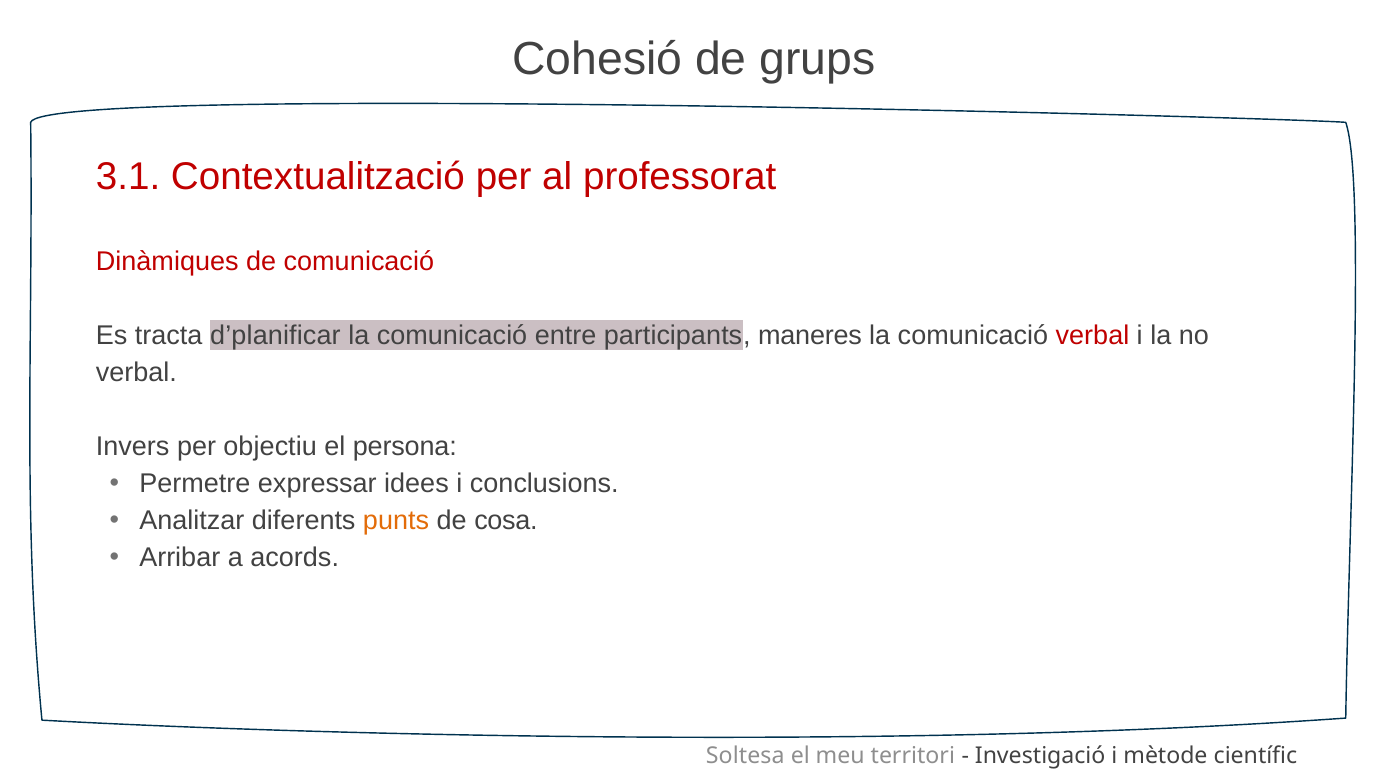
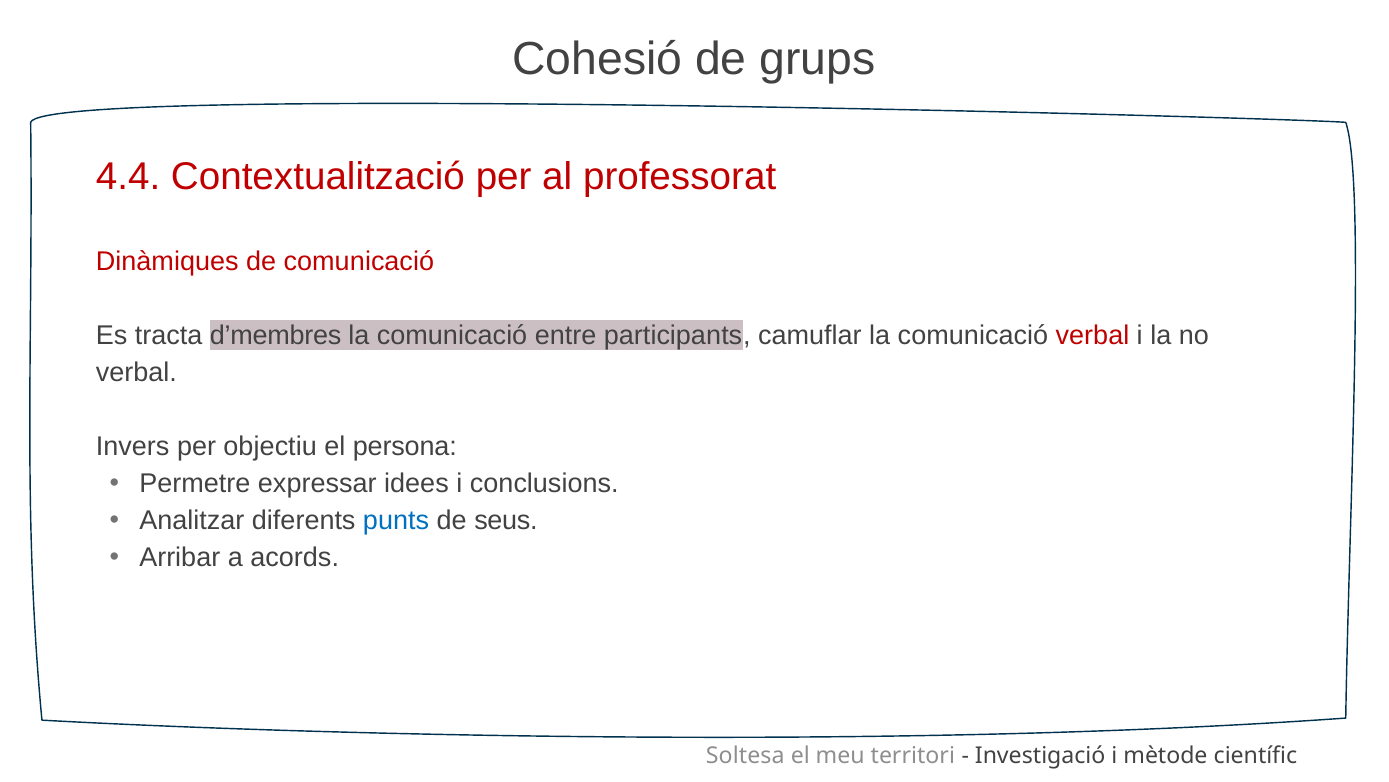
3.1: 3.1 -> 4.4 (128, 176)
d’planificar: d’planificar -> d’membres (276, 335)
maneres: maneres -> camuflar (810, 335)
punts colour: orange -> blue (396, 520)
cosa: cosa -> seus (506, 520)
